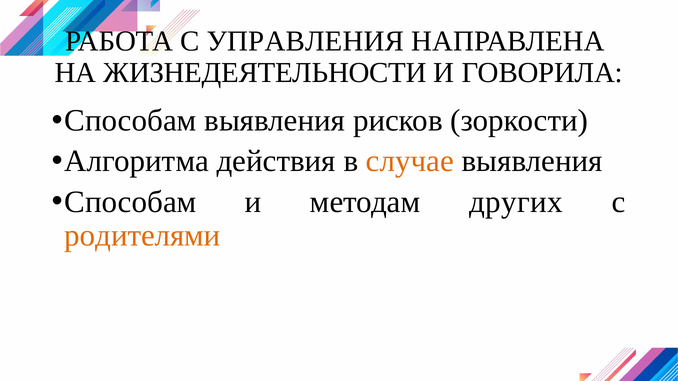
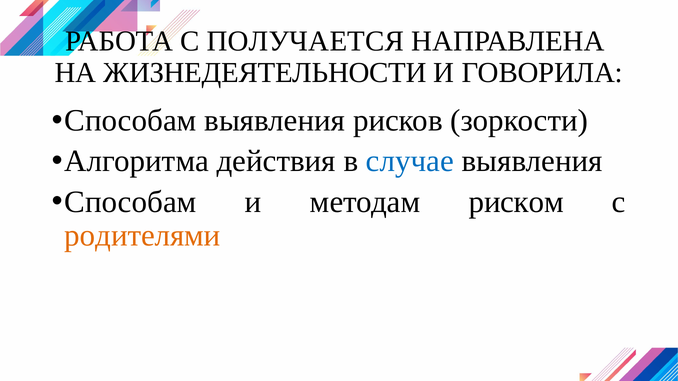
УПРАВЛЕНИЯ: УПРАВЛЕНИЯ -> ПОЛУЧАЕТСЯ (305, 41)
случае colour: orange -> blue (410, 161)
других: других -> риском (516, 202)
